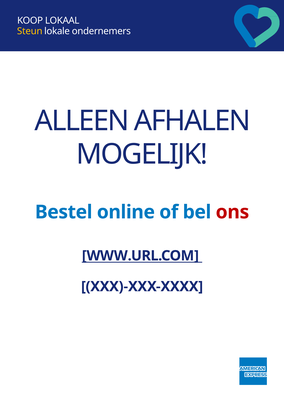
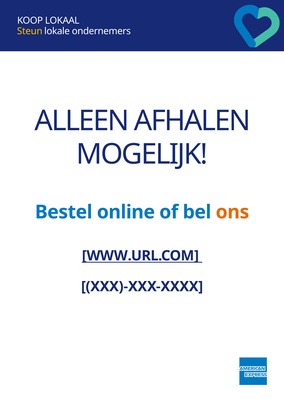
ons colour: red -> orange (232, 212)
